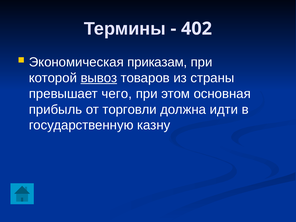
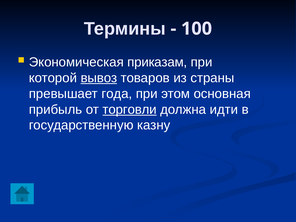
402: 402 -> 100 (197, 29)
чего: чего -> года (117, 94)
торговли underline: none -> present (130, 109)
